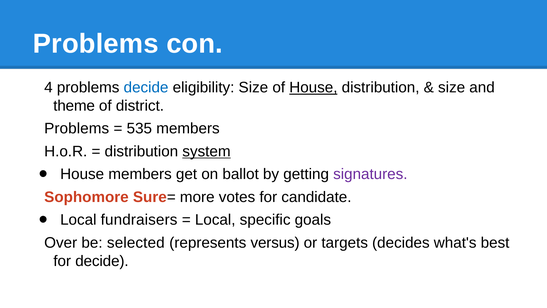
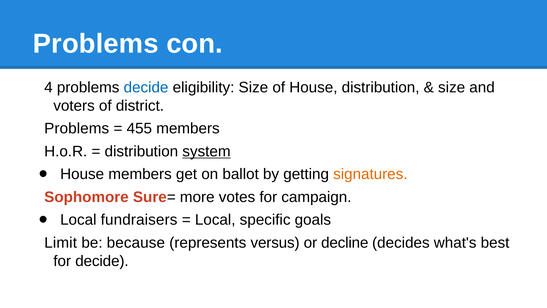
House underline: present -> none (313, 87)
theme: theme -> voters (74, 106)
535: 535 -> 455 (139, 129)
signatures colour: purple -> orange (370, 174)
candidate: candidate -> campaign (316, 197)
Over: Over -> Limit (61, 243)
selected: selected -> because (136, 243)
targets: targets -> decline (345, 243)
